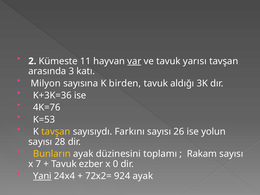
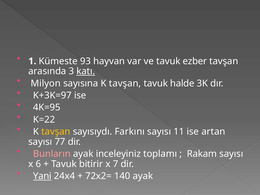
2: 2 -> 1 (32, 61)
11: 11 -> 93 (85, 61)
var underline: present -> none (134, 61)
yarısı: yarısı -> ezber (195, 61)
katı underline: none -> present (86, 71)
sayısına K birden: birden -> tavşan (125, 83)
aldığı: aldığı -> halde (182, 83)
K+3K=36: K+3K=36 -> K+3K=97 (52, 95)
4K=76: 4K=76 -> 4K=95 (47, 107)
K=53: K=53 -> K=22 (44, 120)
26: 26 -> 11 (179, 132)
yolun: yolun -> artan (213, 132)
28: 28 -> 77 (60, 142)
Bunların colour: yellow -> pink (52, 154)
düzinesini: düzinesini -> inceleyiniz (118, 154)
7: 7 -> 6 (38, 164)
ezber: ezber -> bitirir (91, 164)
0: 0 -> 7 (115, 164)
924: 924 -> 140 (122, 176)
